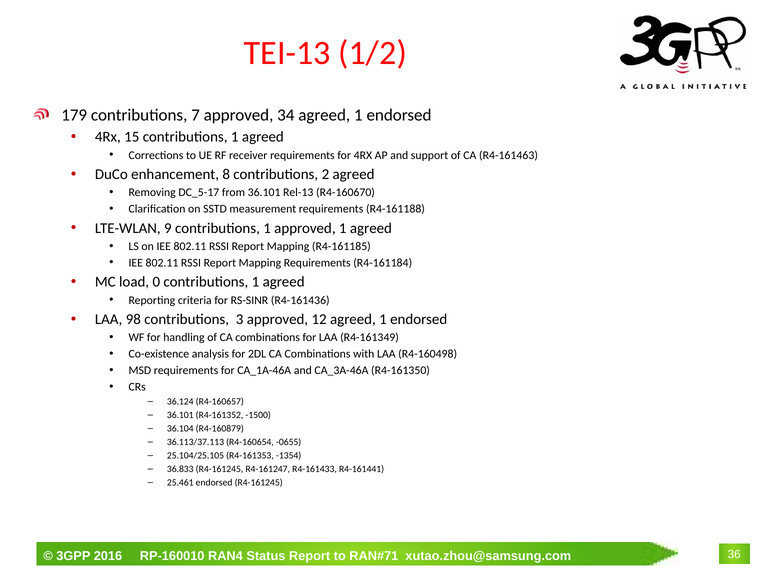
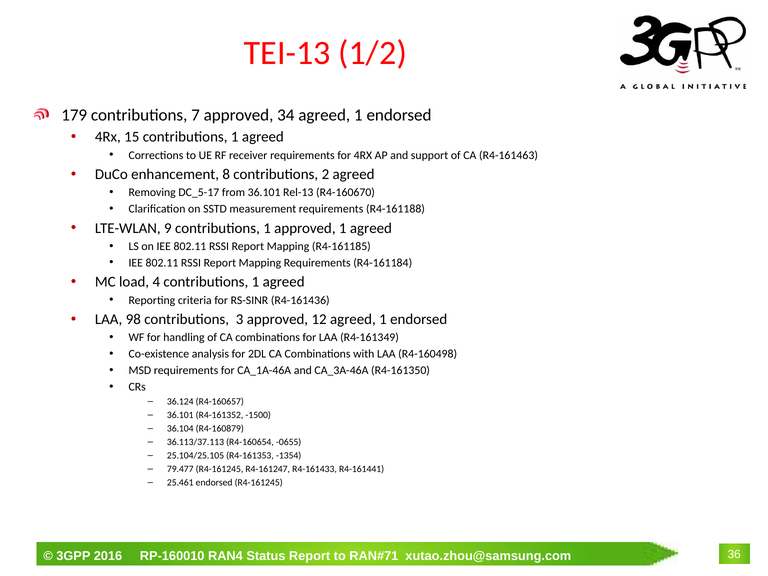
0: 0 -> 4 (156, 282)
36.833: 36.833 -> 79.477 (180, 469)
